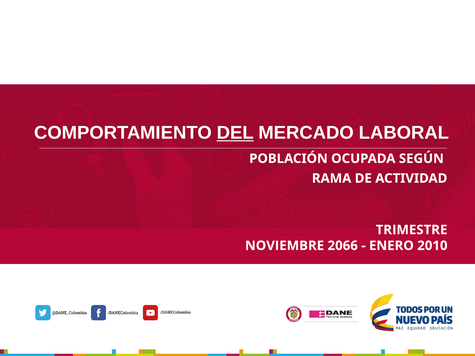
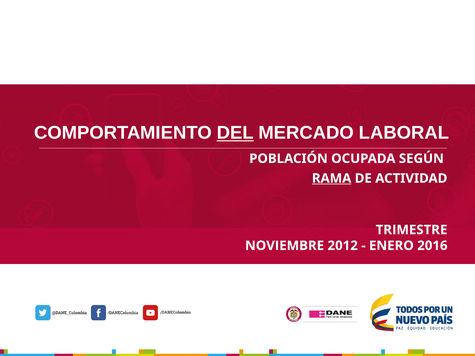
RAMA underline: none -> present (332, 178)
2066: 2066 -> 2012 (343, 246)
2010: 2010 -> 2016 (432, 246)
